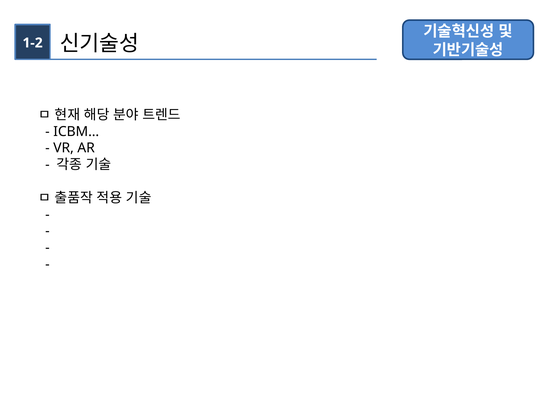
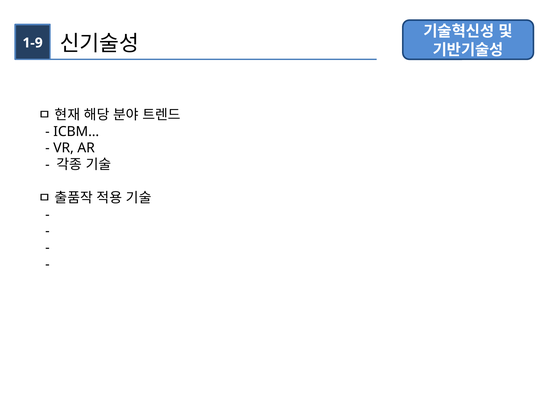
1-2: 1-2 -> 1-9 (33, 43)
